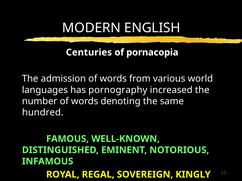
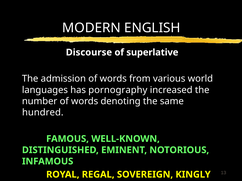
Centuries: Centuries -> Discourse (89, 53)
pornacopia: pornacopia -> superlative (152, 53)
